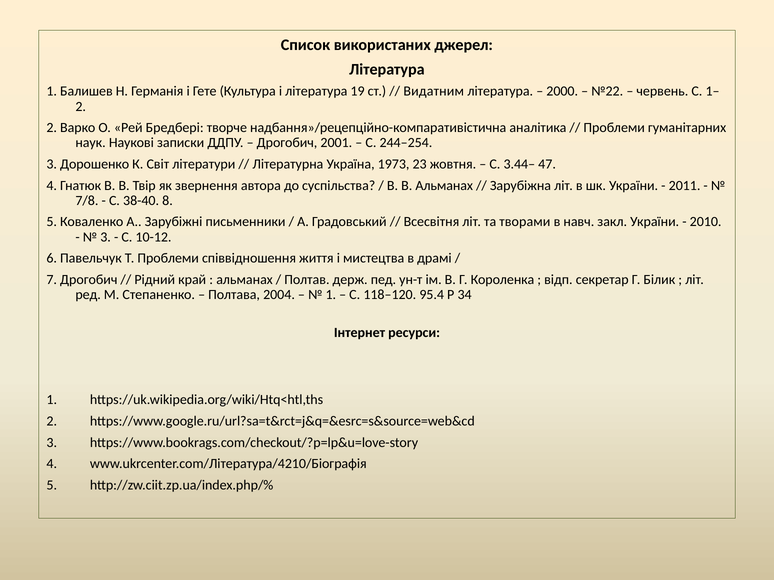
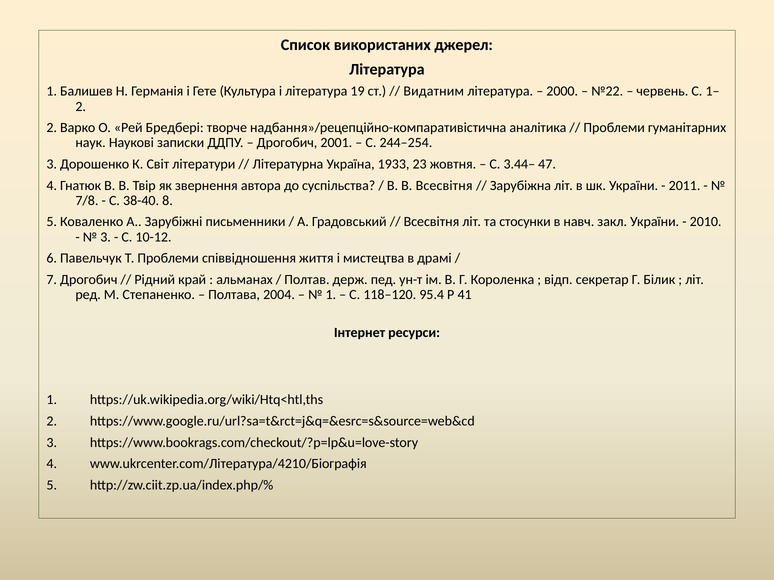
1973: 1973 -> 1933 (394, 164)
В Альманах: Альманах -> Всесвітня (444, 186)
творами: творами -> стосунки (525, 222)
34: 34 -> 41 (465, 295)
